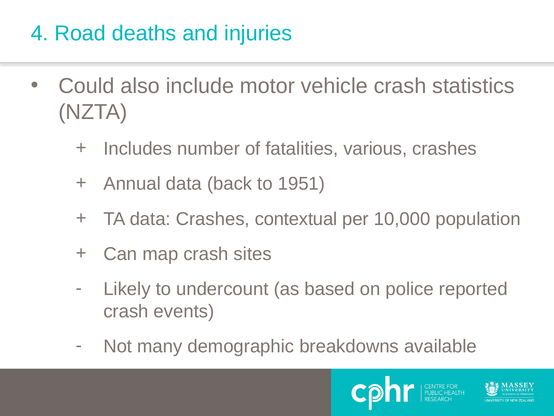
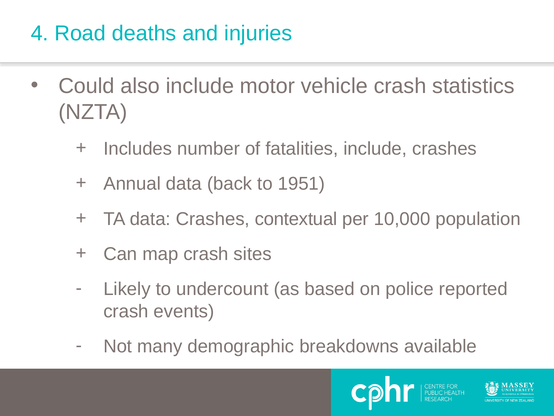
fatalities various: various -> include (375, 149)
